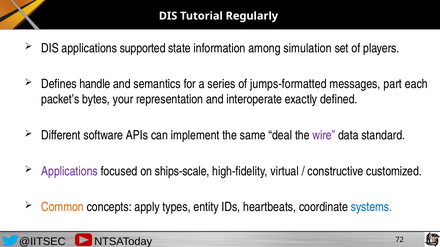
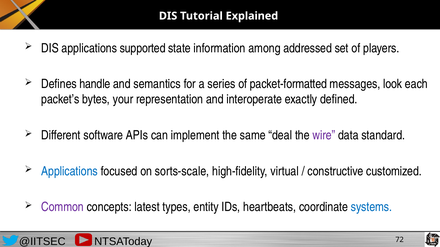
Regularly: Regularly -> Explained (252, 16)
simulation: simulation -> addressed (308, 48)
jumps-formatted: jumps-formatted -> packet-formatted (288, 84)
part: part -> look (393, 84)
Applications colour: purple -> blue (70, 172)
ships-scale: ships-scale -> sorts-scale (182, 172)
Common colour: orange -> purple (63, 208)
apply: apply -> latest (147, 208)
